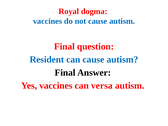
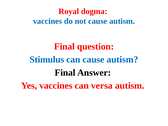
Resident: Resident -> Stimulus (47, 60)
